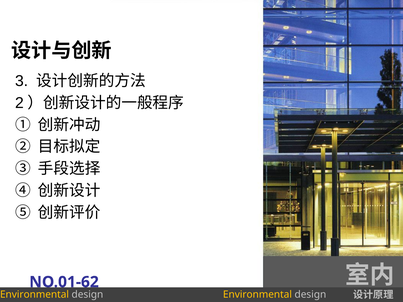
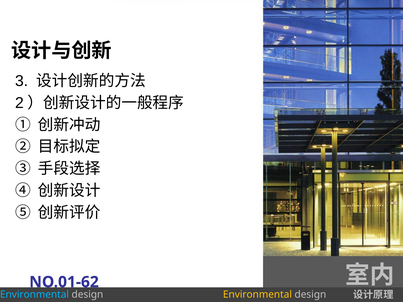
Environmental colour: yellow -> light blue (35, 295)
